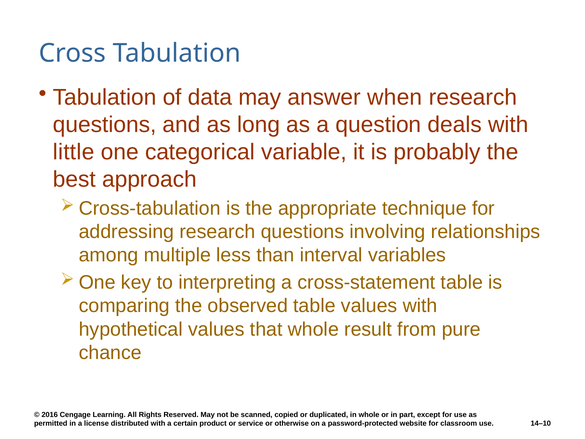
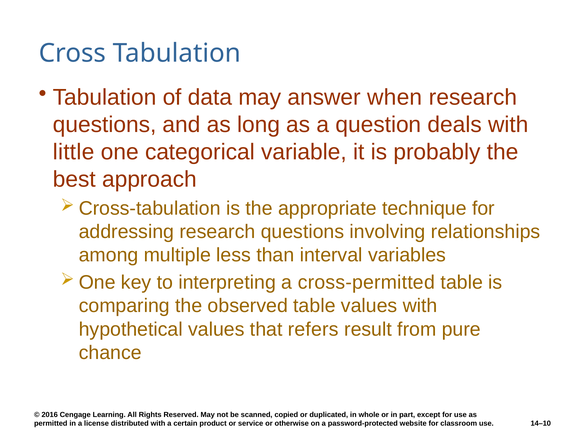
cross-statement: cross-statement -> cross-permitted (366, 282)
that whole: whole -> refers (313, 329)
